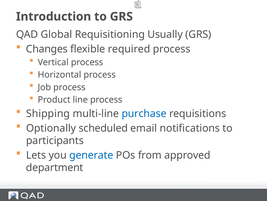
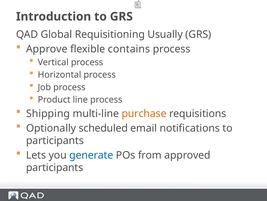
Changes: Changes -> Approve (47, 49)
required: required -> contains (129, 49)
purchase colour: blue -> orange (144, 113)
department: department -> participants (55, 167)
